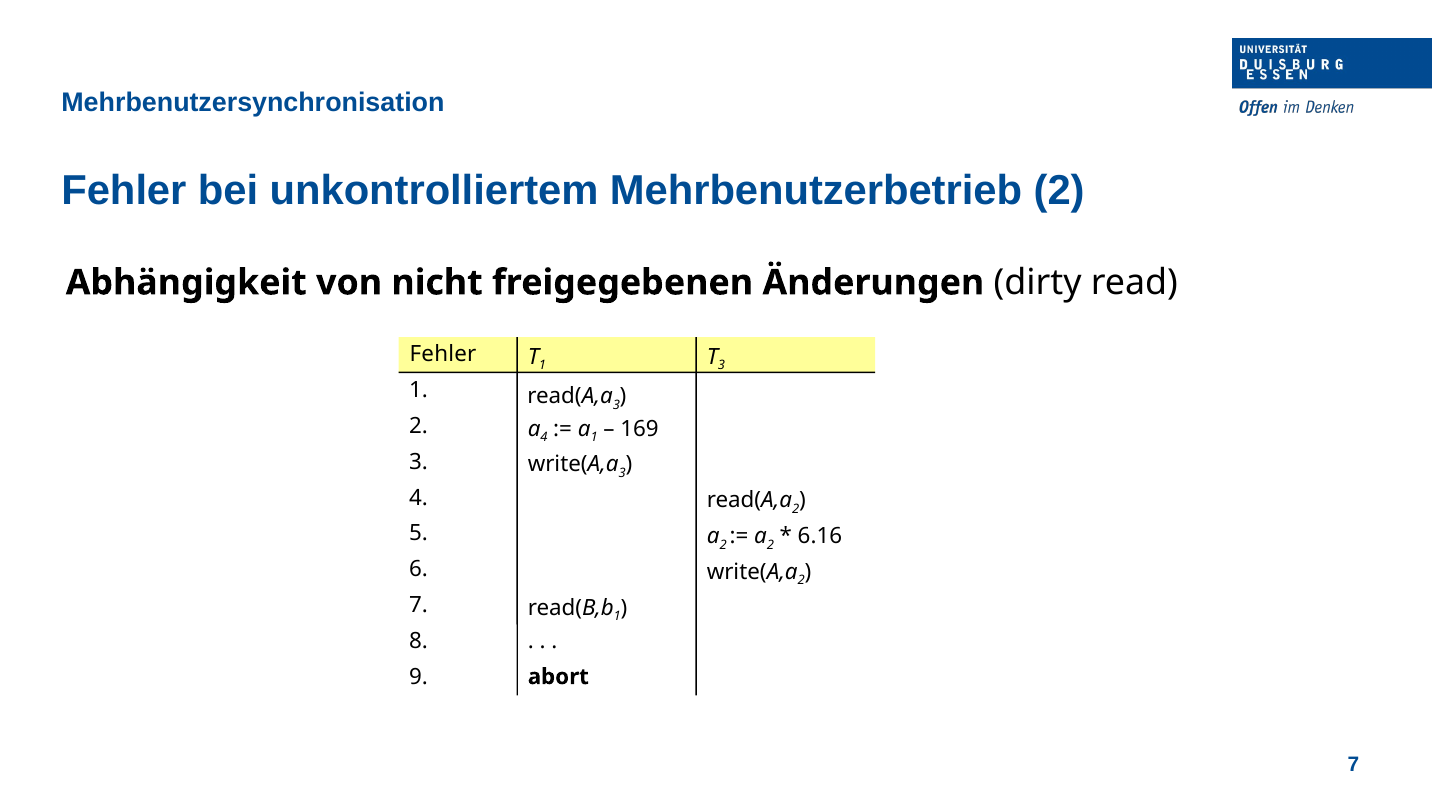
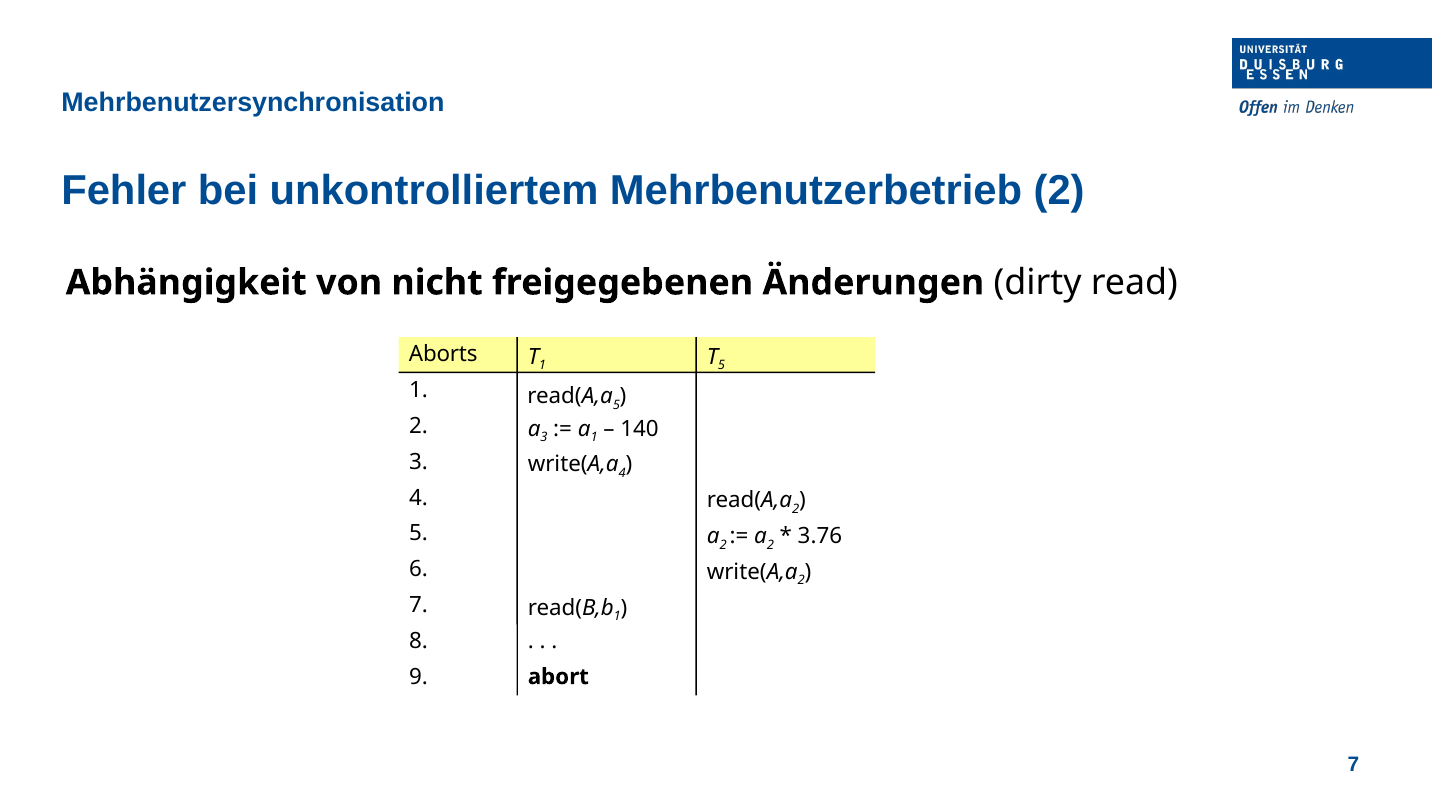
Fehler: Fehler -> Aborts (443, 354)
3: 3 -> 5 (721, 365)
3: 3 -> 5 (616, 405)
4: 4 -> 3 (544, 437)
169: 169 -> 140 (640, 428)
3: 3 -> 4 (622, 473)
6.16: 6.16 -> 3.76 (820, 536)
